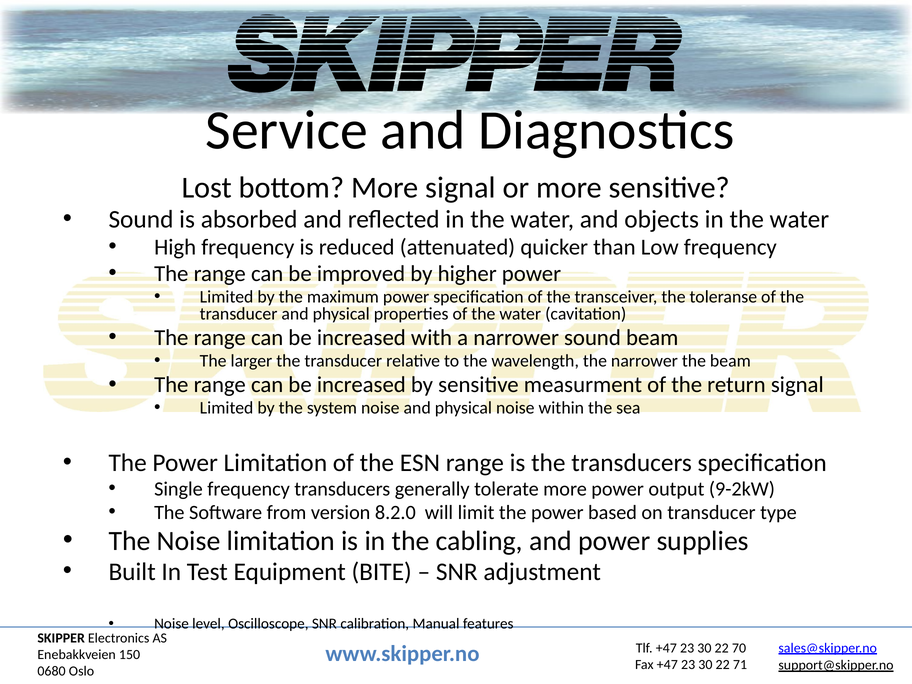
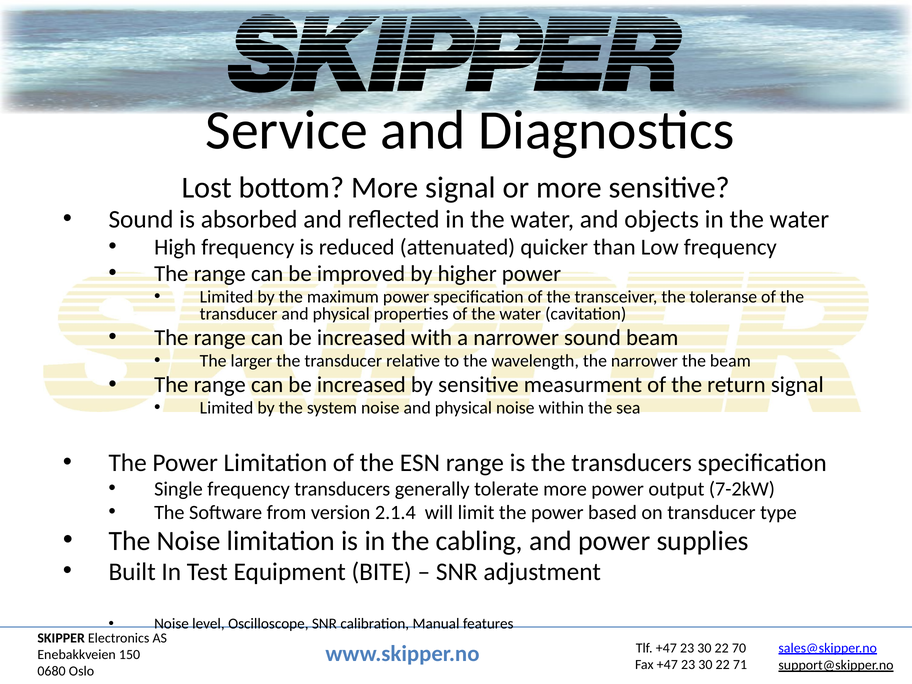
9-2kW: 9-2kW -> 7-2kW (742, 489)
8.2.0: 8.2.0 -> 2.1.4 (395, 513)
